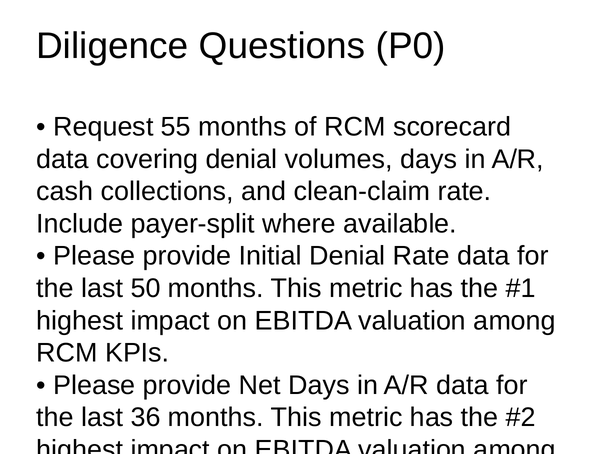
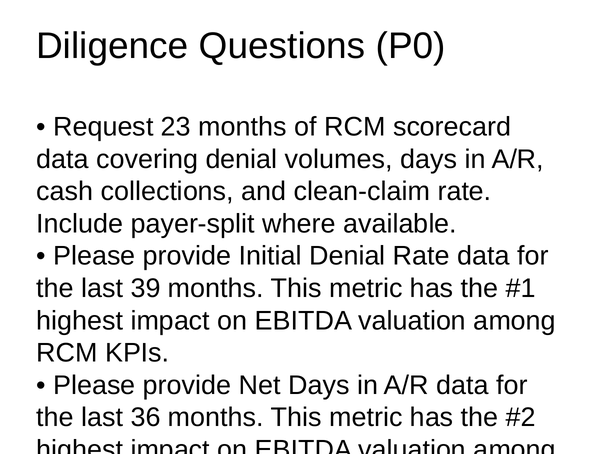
55: 55 -> 23 (176, 127)
50: 50 -> 39 (146, 289)
